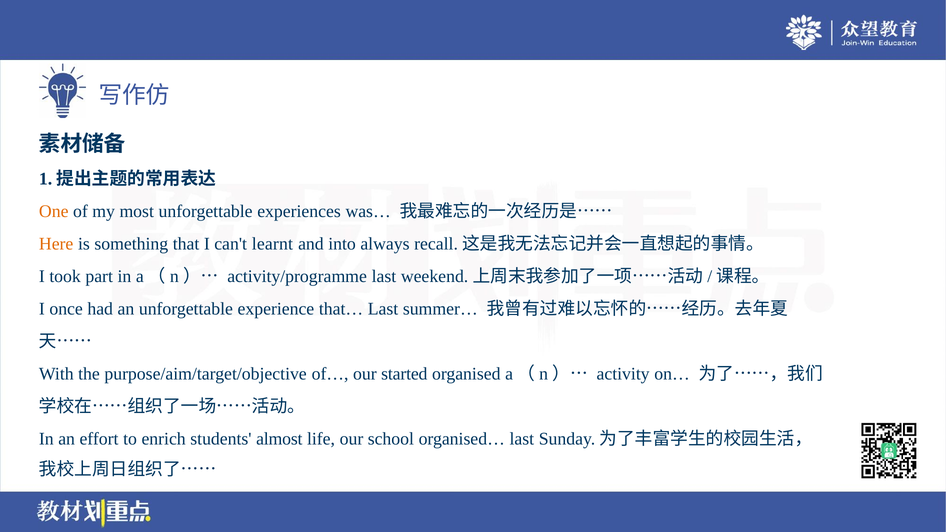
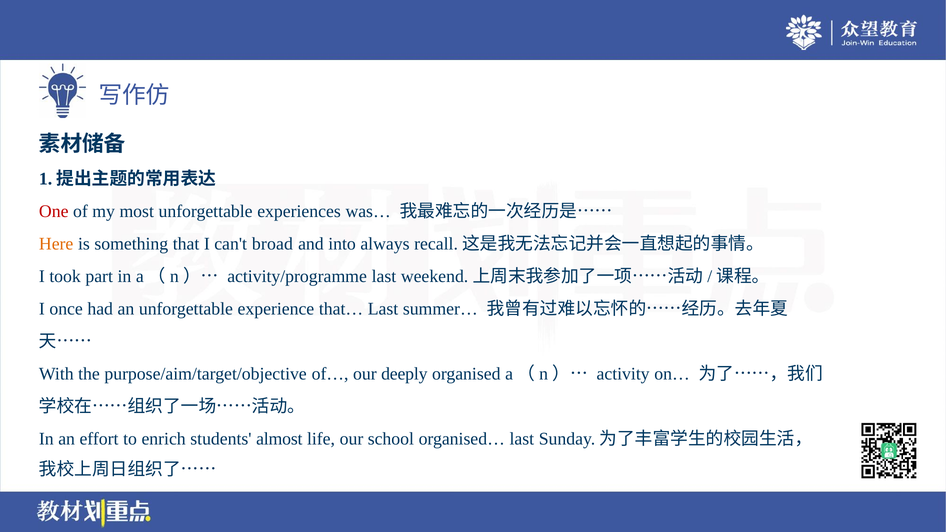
One colour: orange -> red (54, 211)
learnt: learnt -> broad (272, 244)
started: started -> deeply (404, 374)
